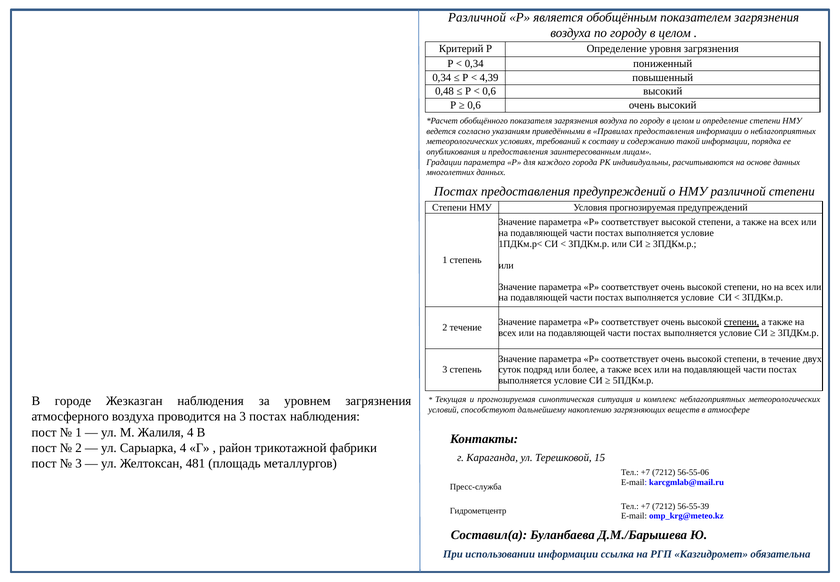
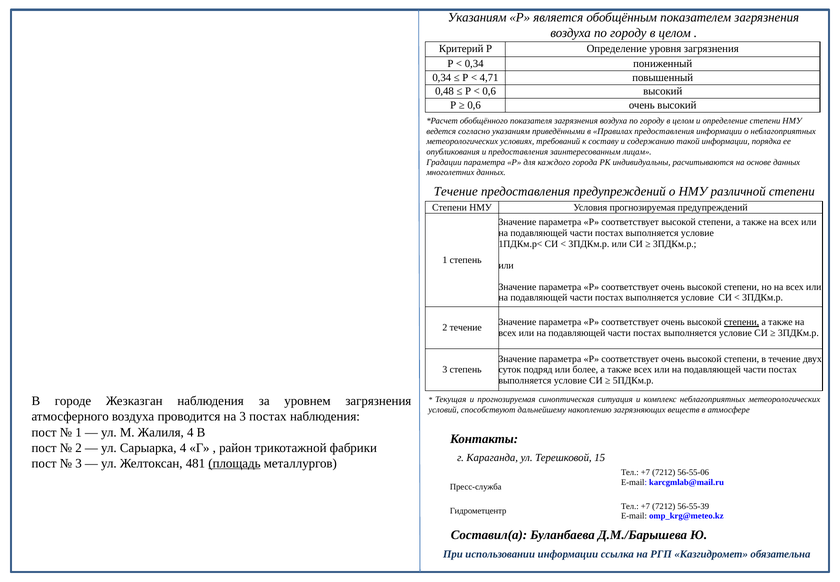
Различной: Различной -> Указаниям (477, 18)
4,39: 4,39 -> 4,71 (489, 77)
Постах: Постах -> Течение (456, 191)
площадь underline: none -> present (234, 463)
